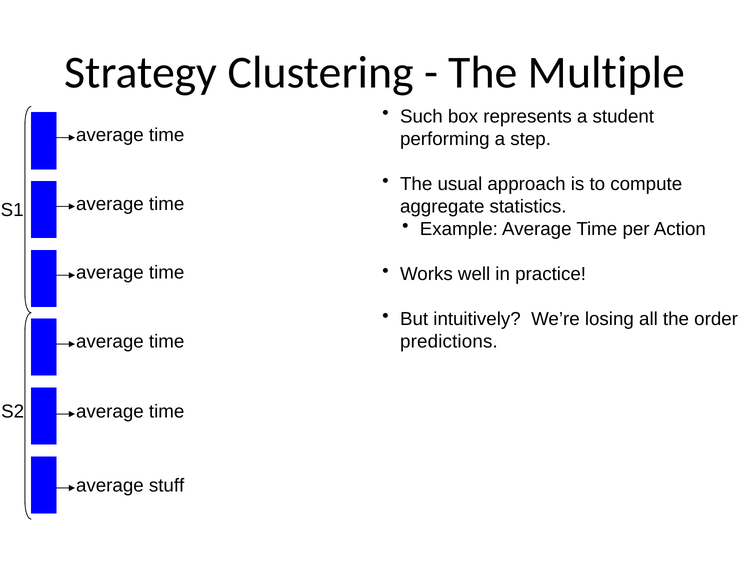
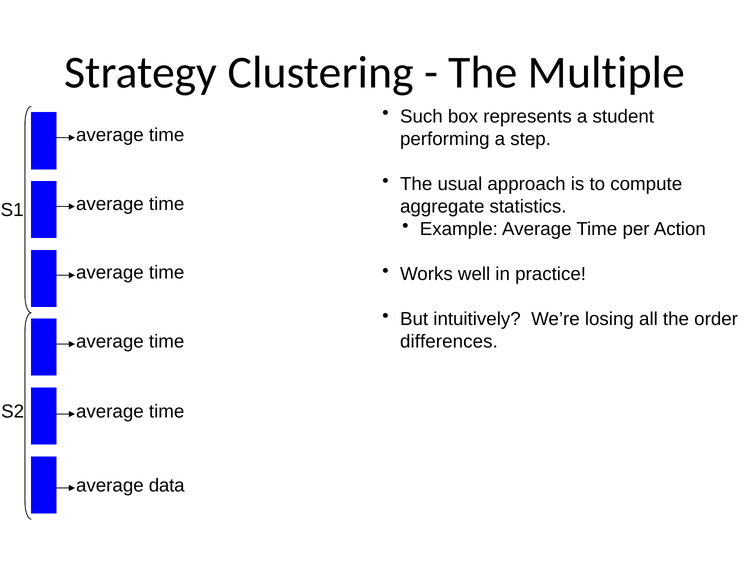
predictions: predictions -> differences (449, 341)
stuff: stuff -> data (167, 485)
